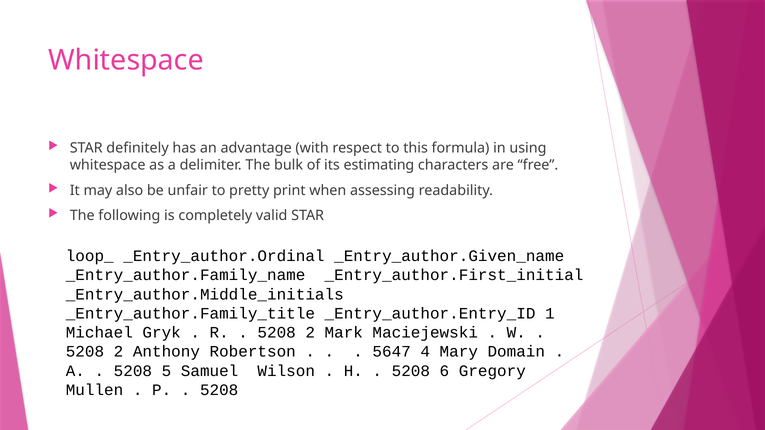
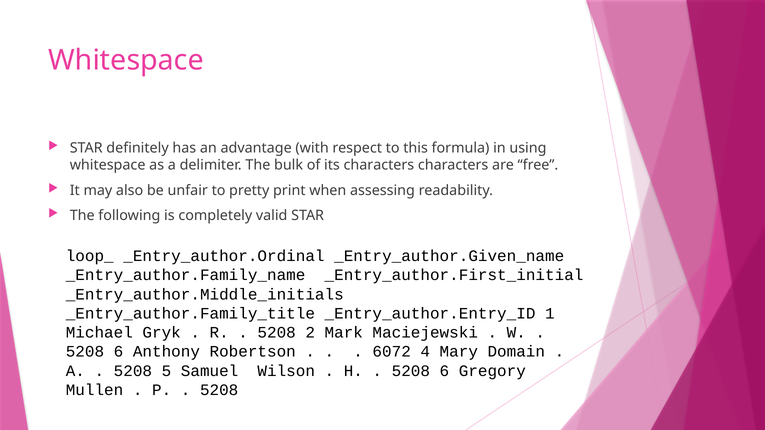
its estimating: estimating -> characters (379, 165)
2: 2 -> 6 (119, 352)
5647: 5647 -> 6072 (392, 352)
